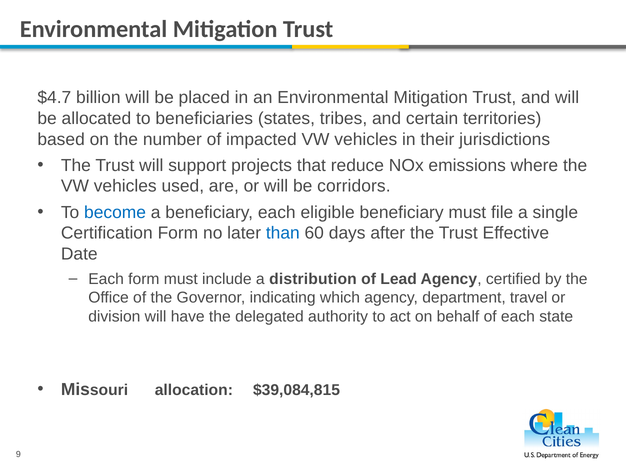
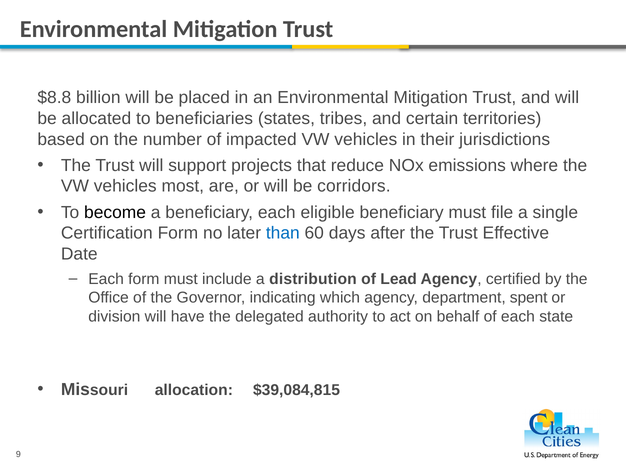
$4.7: $4.7 -> $8.8 (54, 98)
used: used -> most (183, 186)
become colour: blue -> black (115, 212)
travel: travel -> spent (529, 298)
